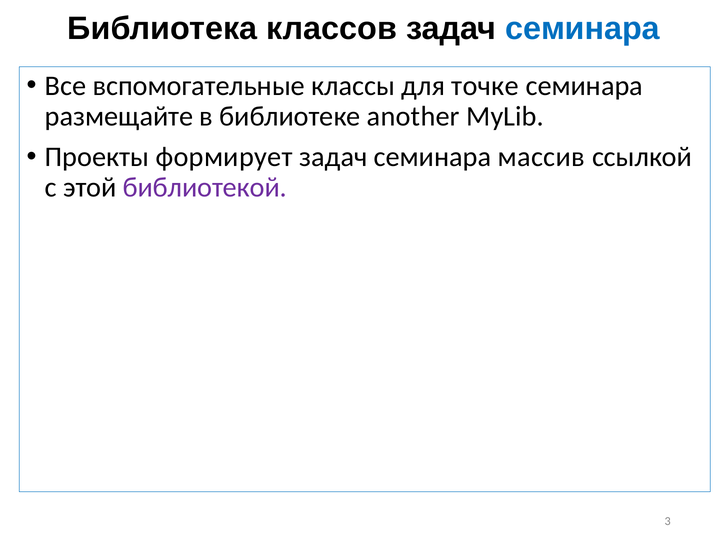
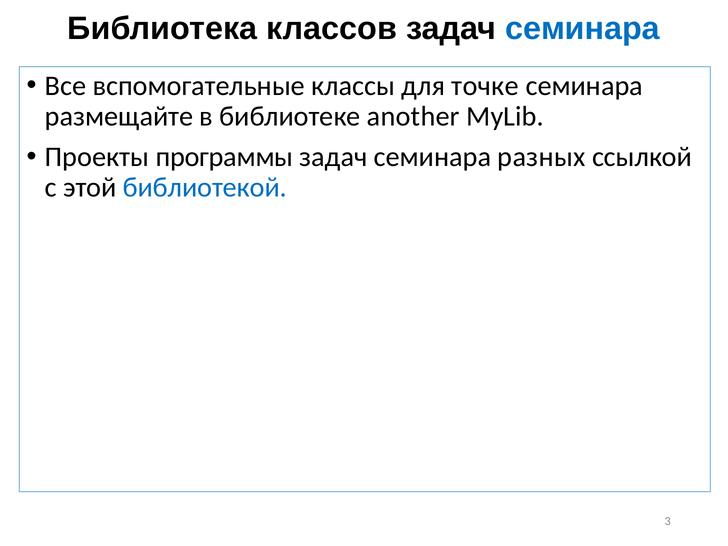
формирует: формирует -> программы (224, 157)
массив: массив -> разных (541, 157)
библиотекой colour: purple -> blue (205, 188)
